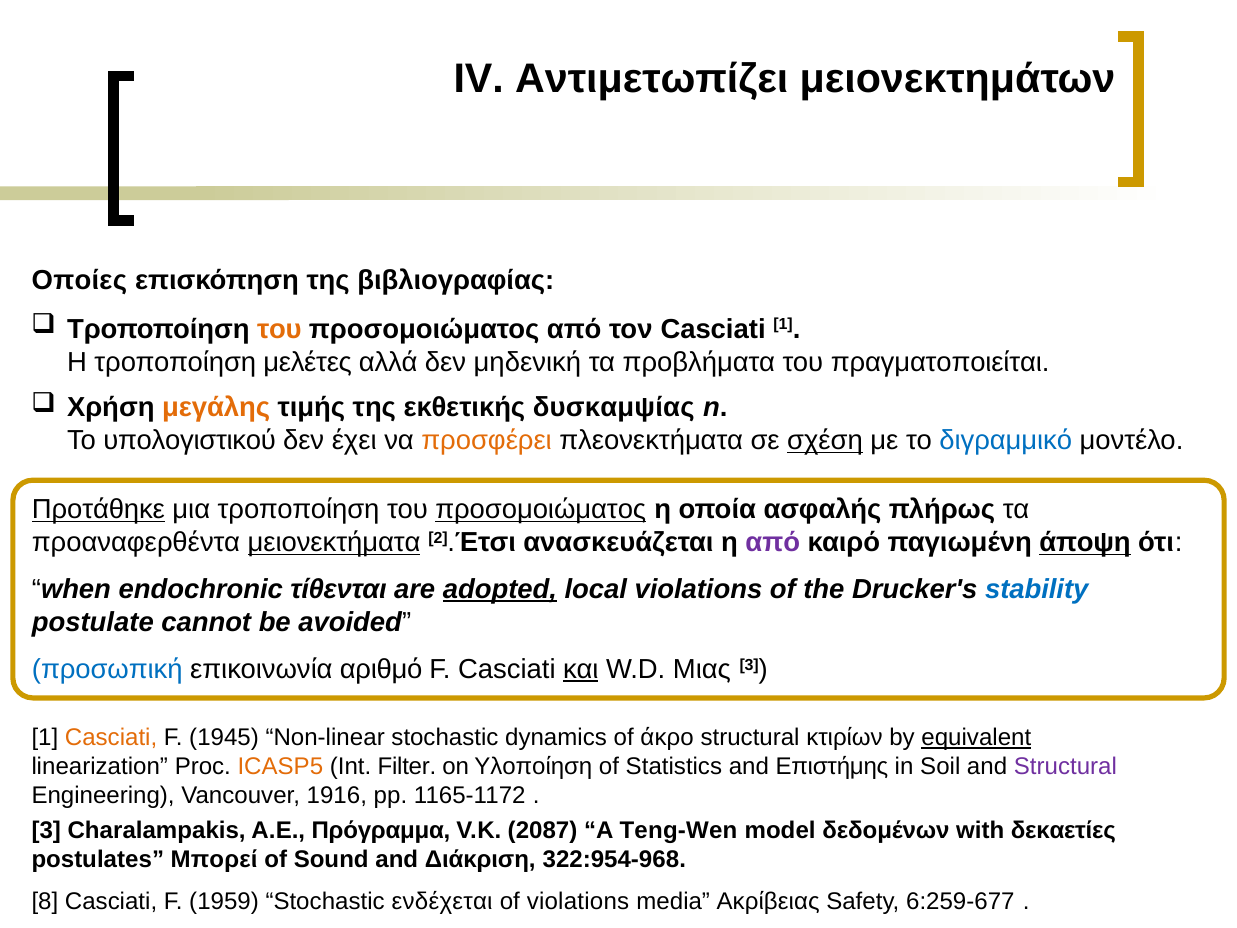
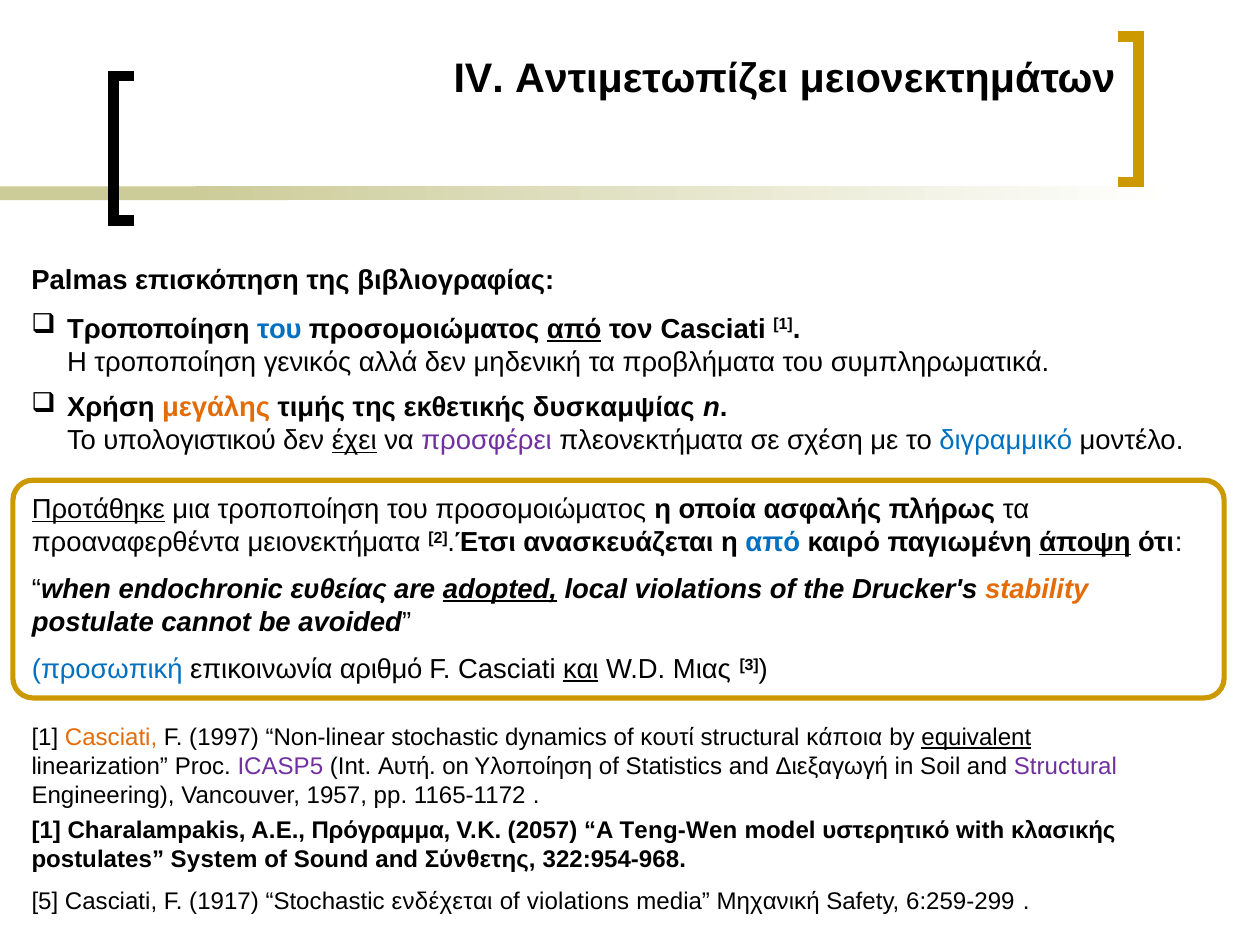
Οποίες: Οποίες -> Palmas (79, 280)
του colour: orange -> blue (279, 329)
από underline: none -> present (574, 329)
μελέτες: μελέτες -> γενικός (308, 362)
πραγματοποιείται: πραγματοποιείται -> συμπληρωματικά (940, 362)
έχει underline: none -> present (354, 441)
προσφέρει colour: orange -> purple (487, 441)
σχέση underline: present -> none (825, 441)
προσομοιώματος underline: present -> none (541, 510)
μειονεκτήματα underline: present -> none (334, 543)
από colour: purple -> blue (773, 543)
τίθενται: τίθενται -> ευθείας (339, 589)
stability colour: blue -> orange (1037, 589)
1945: 1945 -> 1997 (224, 737)
άκρο: άκρο -> κουτί (667, 737)
κτιρίων: κτιρίων -> κάποια (844, 737)
ICASP5 colour: orange -> purple (280, 766)
Filter: Filter -> Αυτή (407, 766)
Επιστήμης: Επιστήμης -> Διεξαγωγή (832, 766)
1916: 1916 -> 1957 (337, 795)
3: 3 -> 1 (46, 831)
2087: 2087 -> 2057 (543, 831)
δεδομένων: δεδομένων -> υστερητικό (886, 831)
δεκαετίες: δεκαετίες -> κλασικής (1063, 831)
Μπορεί: Μπορεί -> System (214, 860)
Διάκριση: Διάκριση -> Σύνθετης (480, 860)
8: 8 -> 5 (45, 902)
1959: 1959 -> 1917 (224, 902)
Ακρίβειας: Ακρίβειας -> Μηχανική (768, 902)
6:259-677: 6:259-677 -> 6:259-299 (960, 902)
